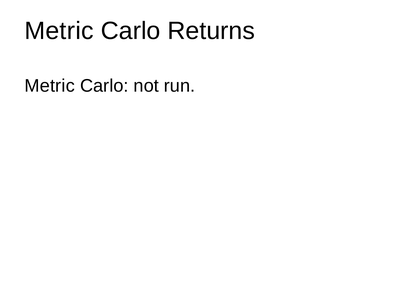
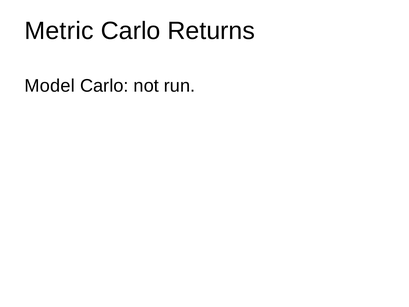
Metric: Metric -> Model (50, 86)
